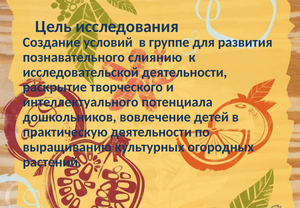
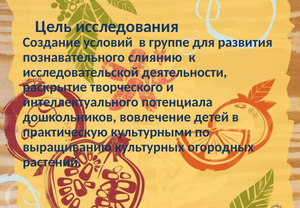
практическую деятельности: деятельности -> культурными (151, 132)
